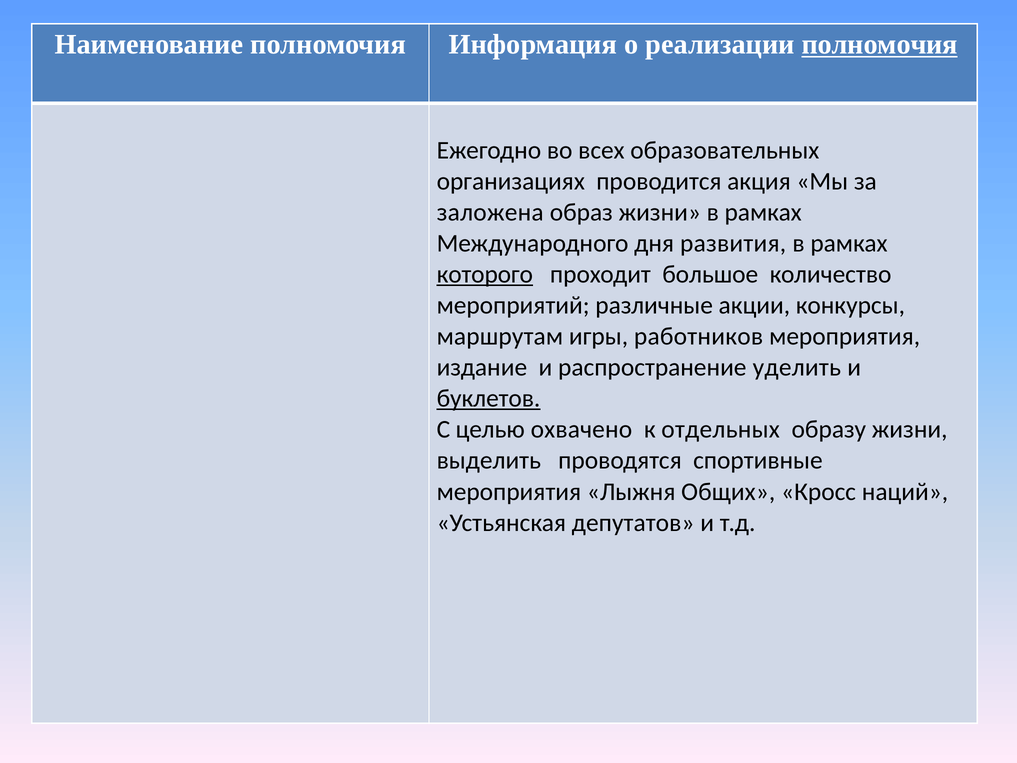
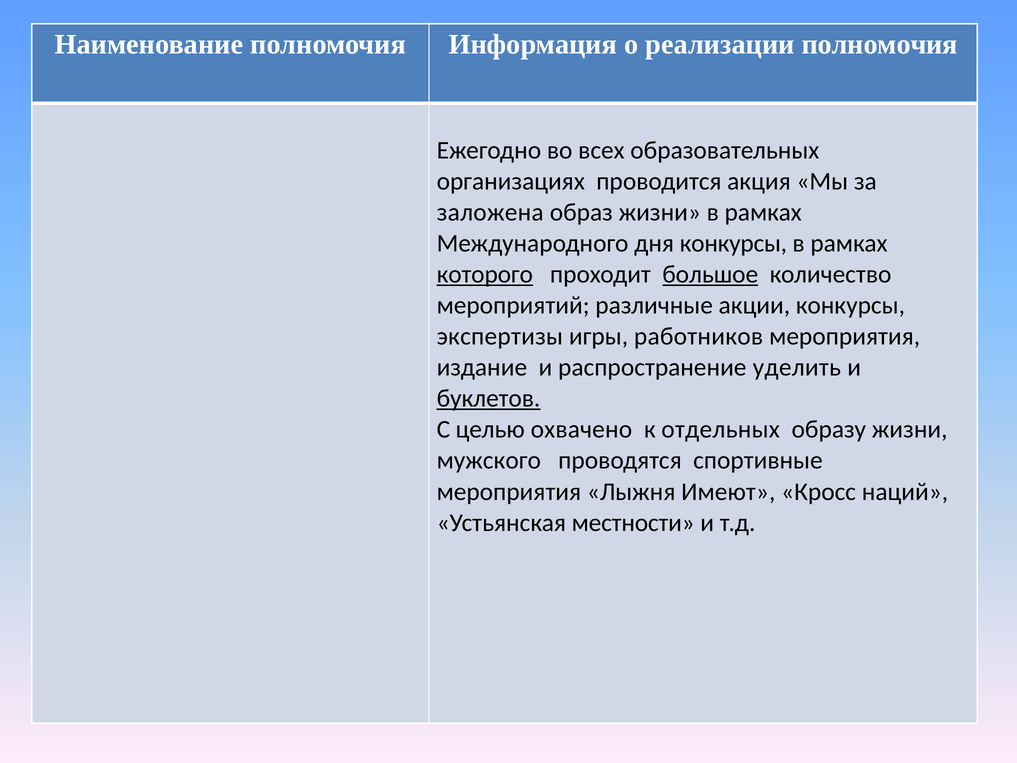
полномочия underline: present -> none (880, 44)
дня развития: развития -> конкурсы (733, 243)
большое underline: none -> present (710, 274)
маршрутам: маршрутам -> экспертизы (500, 336)
выделить: выделить -> мужского (489, 460)
Общих: Общих -> Имеют (728, 491)
депутатов: депутатов -> местности (633, 522)
